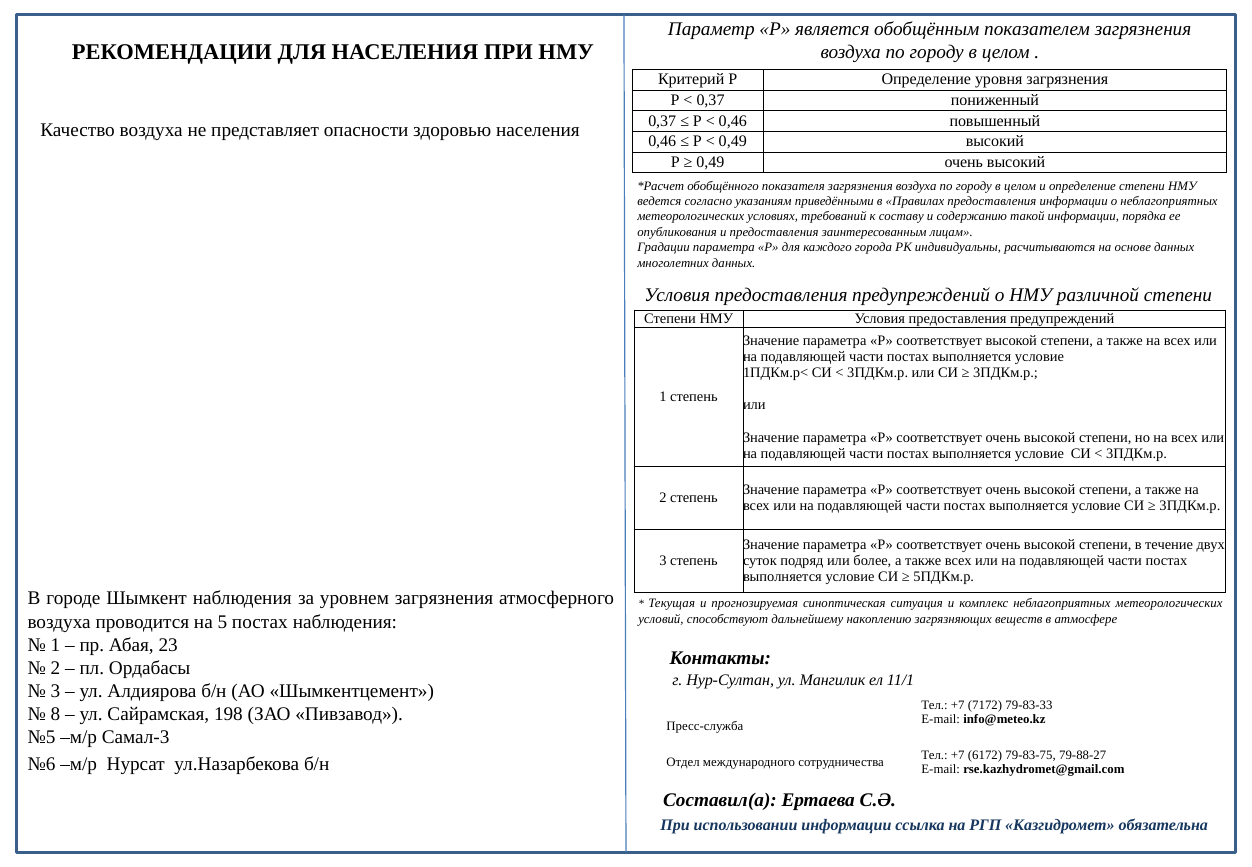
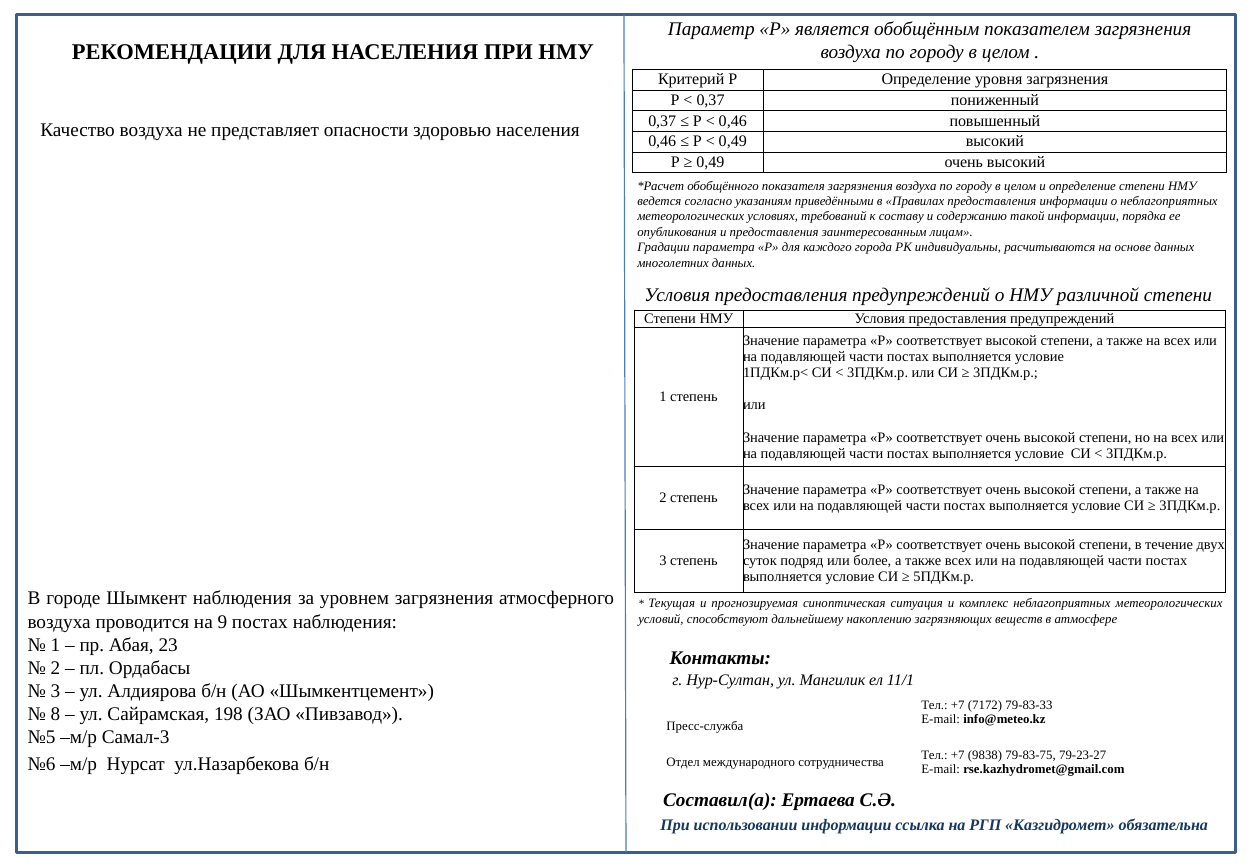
5: 5 -> 9 (222, 621)
6172: 6172 -> 9838 (985, 755)
79-88-27: 79-88-27 -> 79-23-27 (1083, 755)
